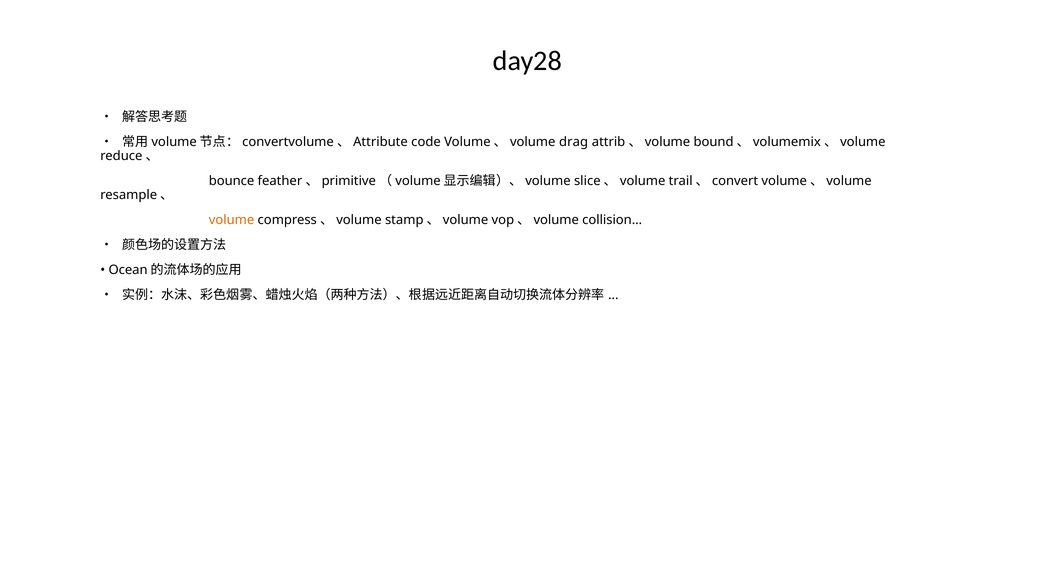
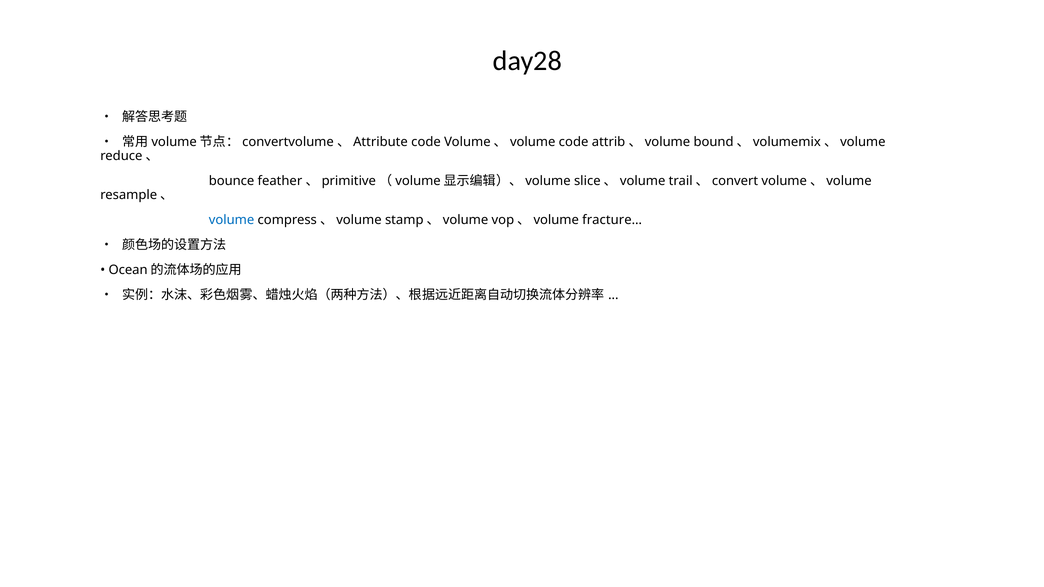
Volume、volume drag: drag -> code (574, 142)
volume colour: orange -> blue (232, 220)
collision…: collision… -> fracture… (612, 220)
